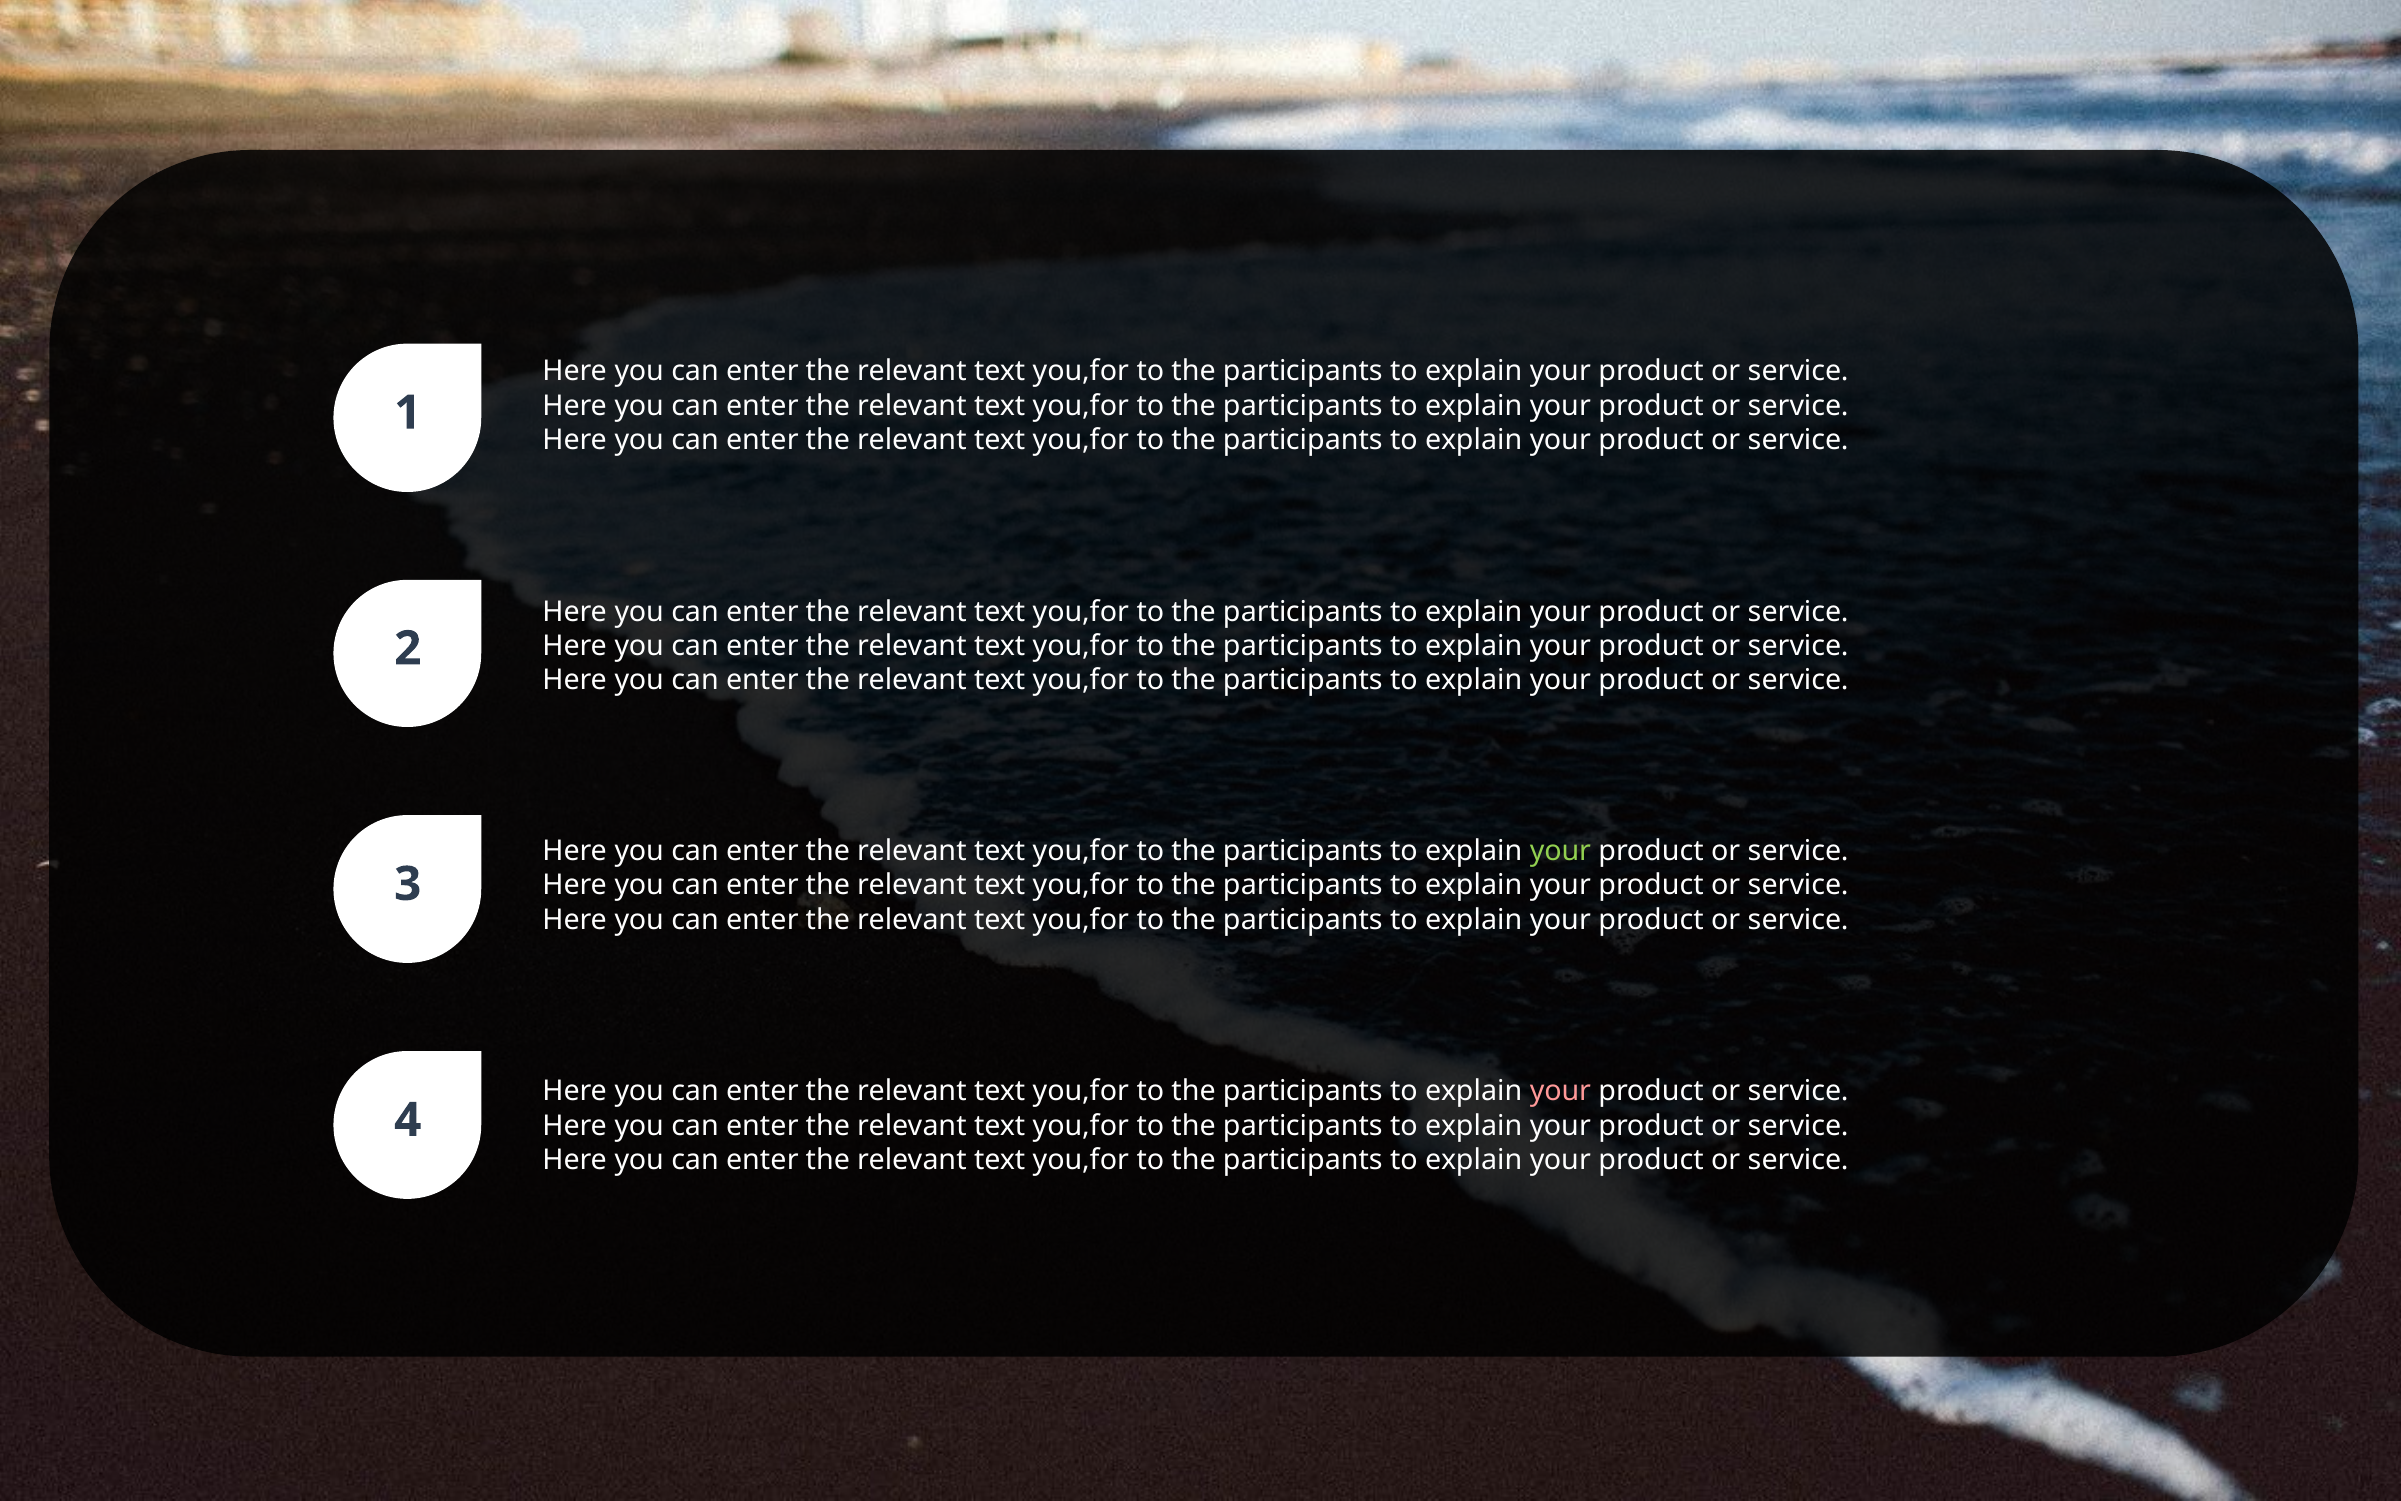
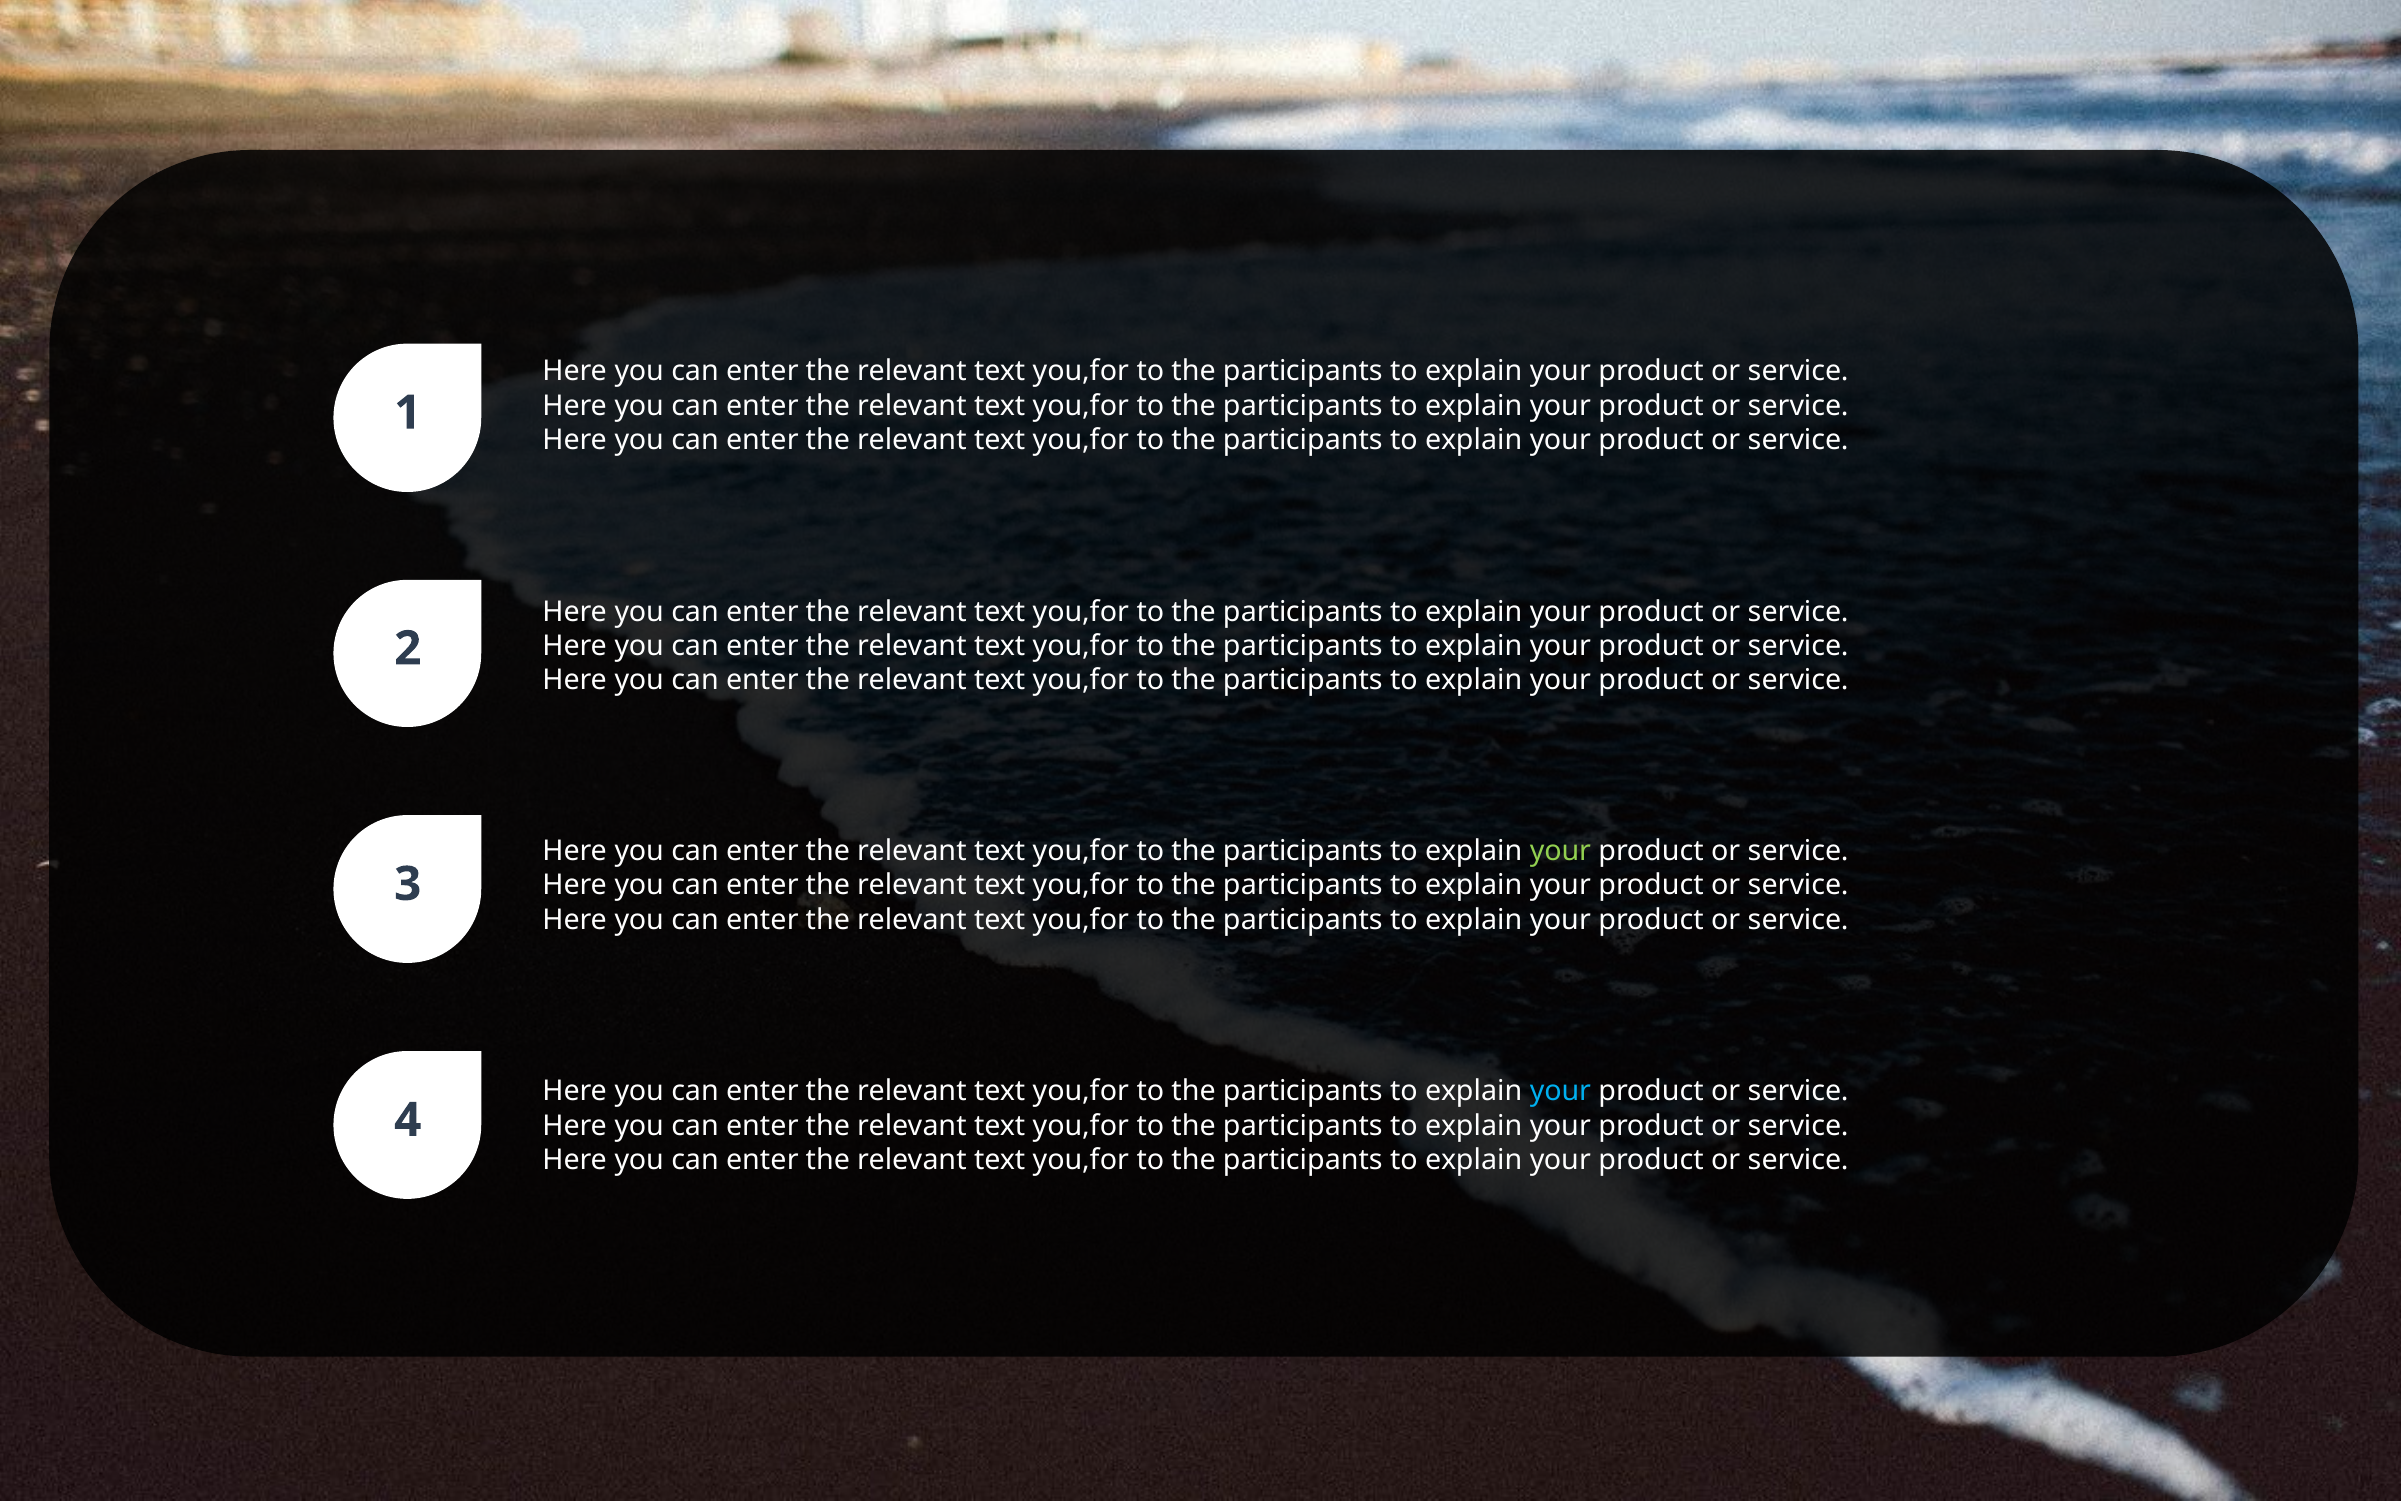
your colour: pink -> light blue (1560, 1091)
